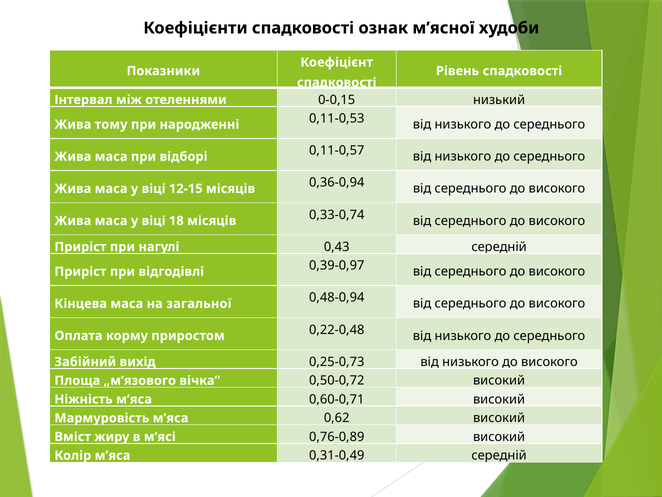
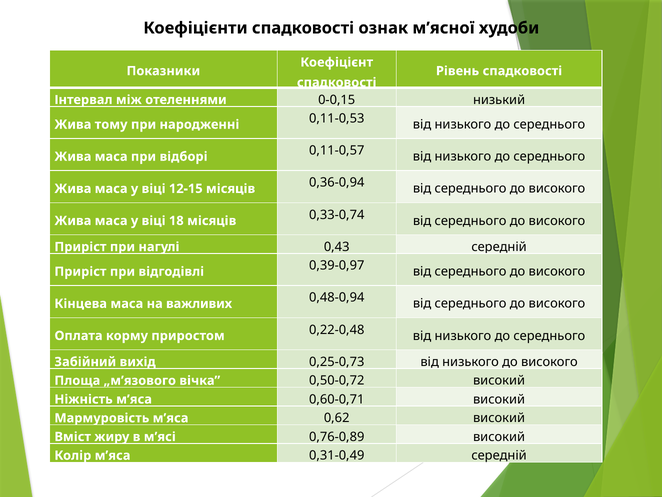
загальної: загальної -> важливих (199, 303)
